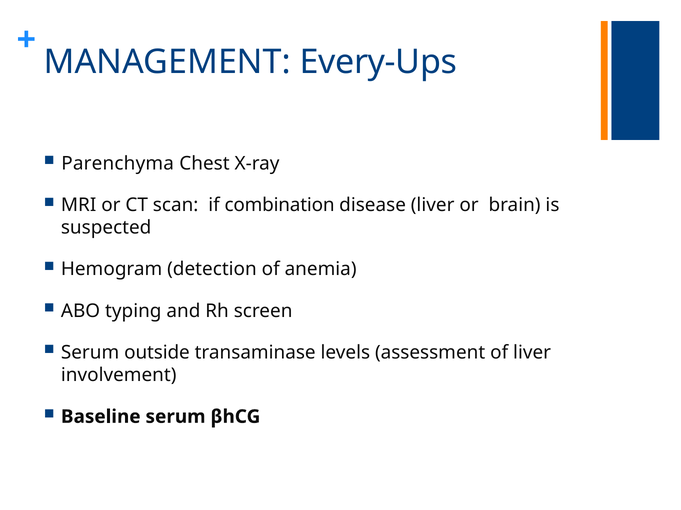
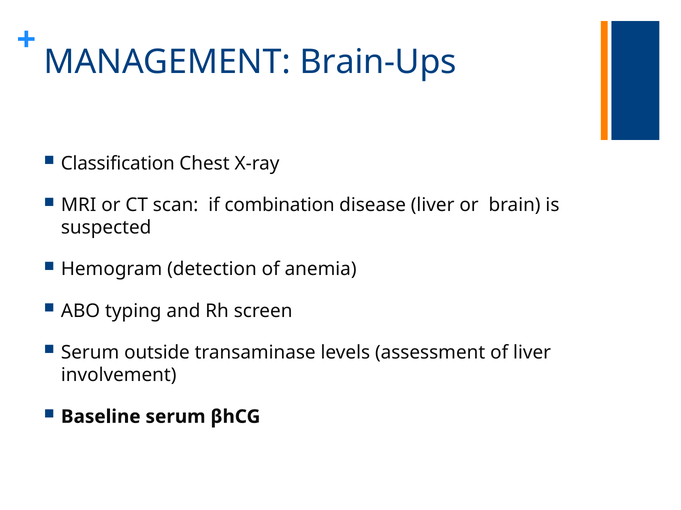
Every-Ups: Every-Ups -> Brain-Ups (378, 62)
Parenchyma: Parenchyma -> Classification (118, 164)
